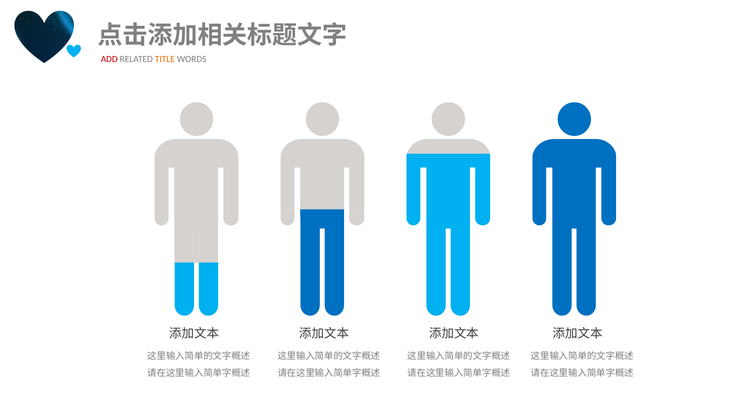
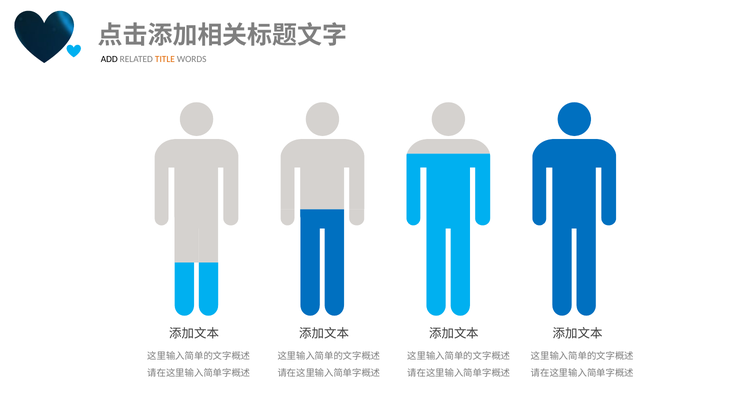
ADD colour: red -> black (109, 59)
